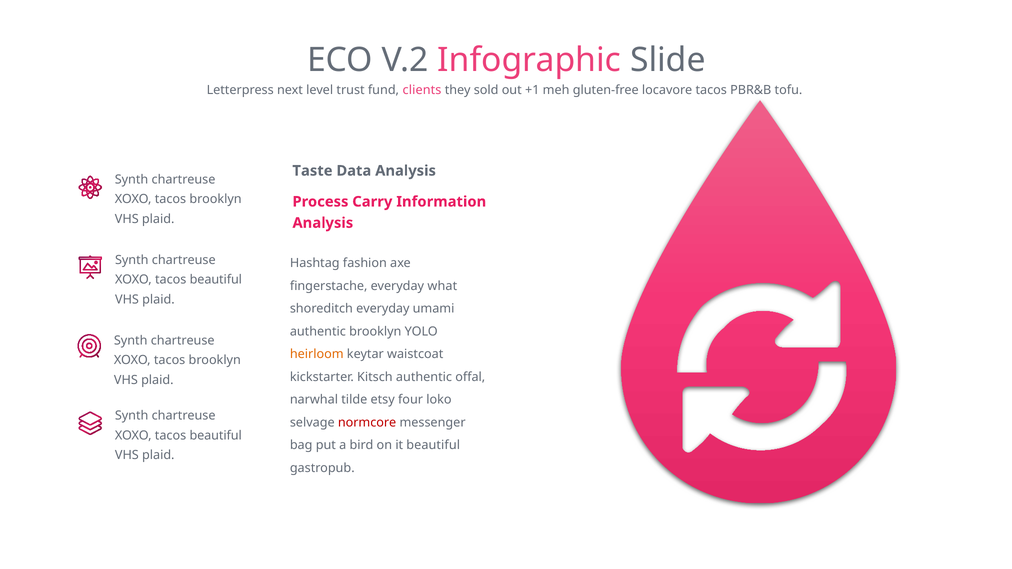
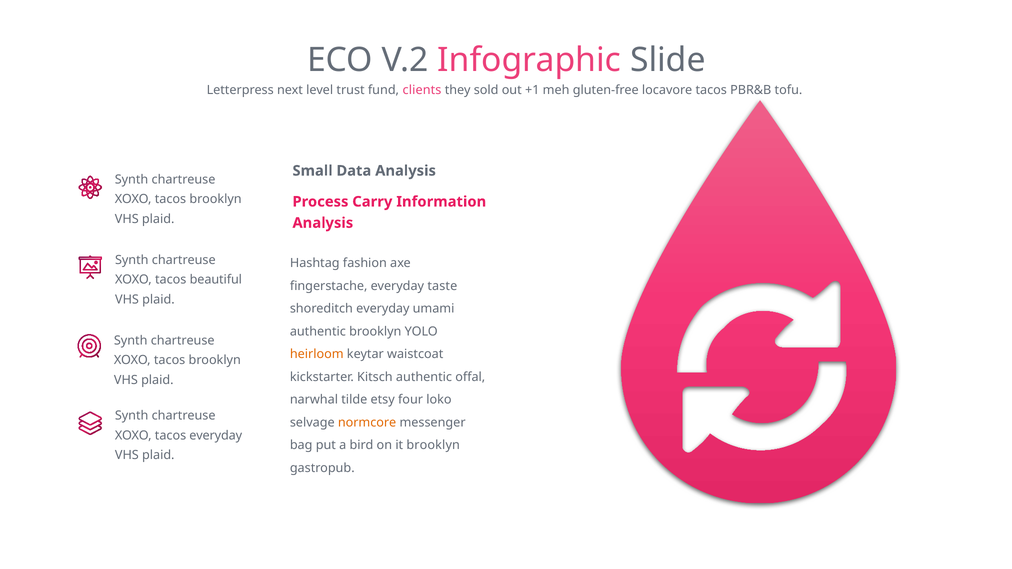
Taste: Taste -> Small (313, 171)
what: what -> taste (442, 286)
normcore colour: red -> orange (367, 423)
beautiful: beautiful -> everyday (216, 436)
it beautiful: beautiful -> brooklyn (433, 445)
